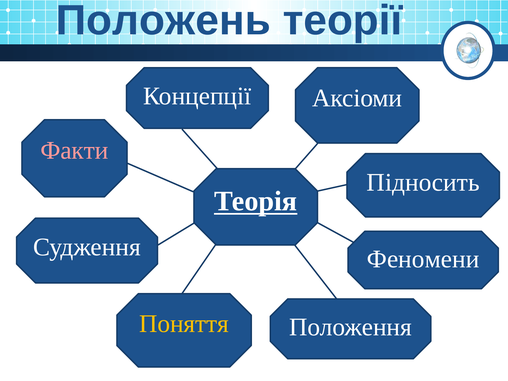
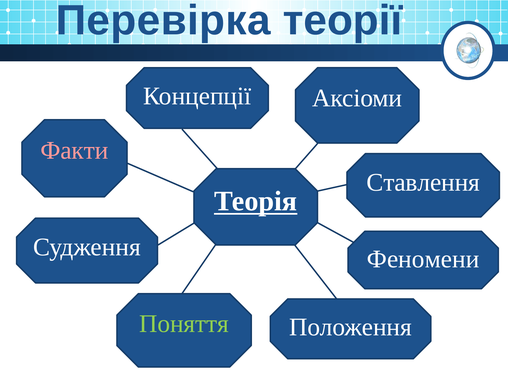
Положень: Положень -> Перевірка (163, 21)
Підносить: Підносить -> Ставлення (423, 182)
Поняття colour: yellow -> light green (184, 324)
